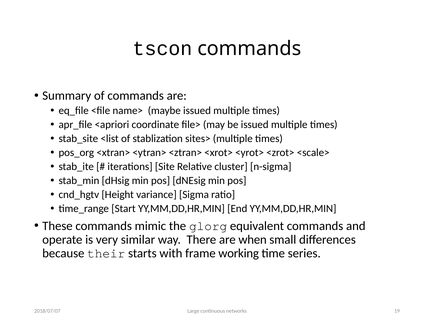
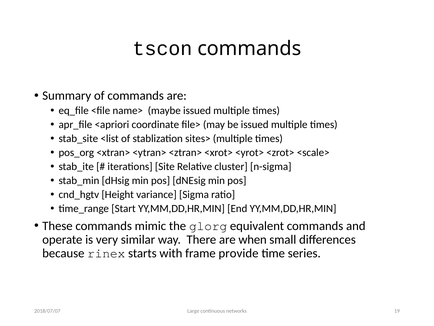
their: their -> rinex (106, 253)
working: working -> provide (239, 253)
